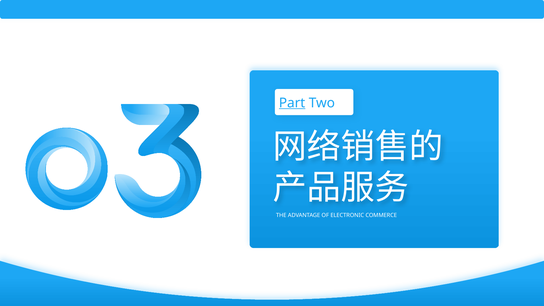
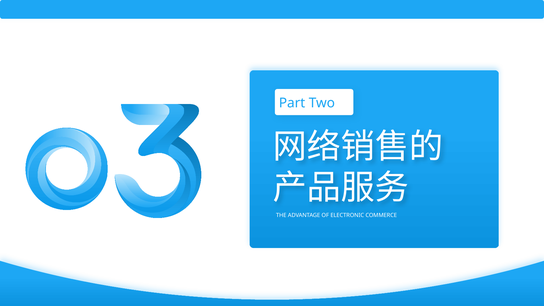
Part underline: present -> none (292, 103)
